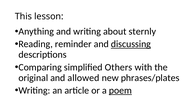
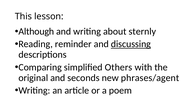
Anything: Anything -> Although (36, 31)
allowed: allowed -> seconds (83, 78)
phrases/plates: phrases/plates -> phrases/agent (150, 78)
poem underline: present -> none (120, 90)
